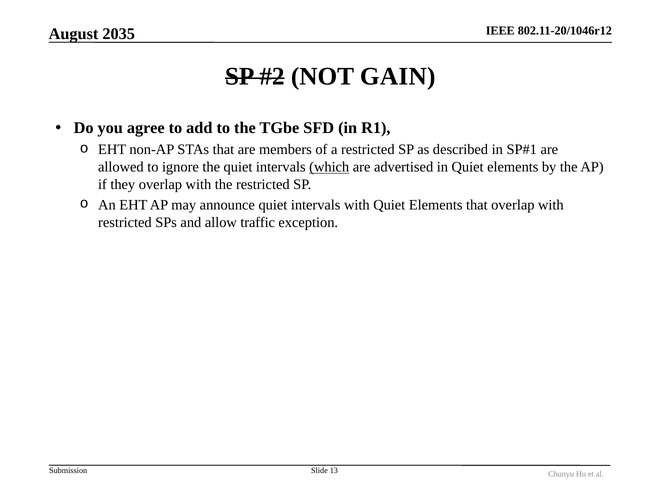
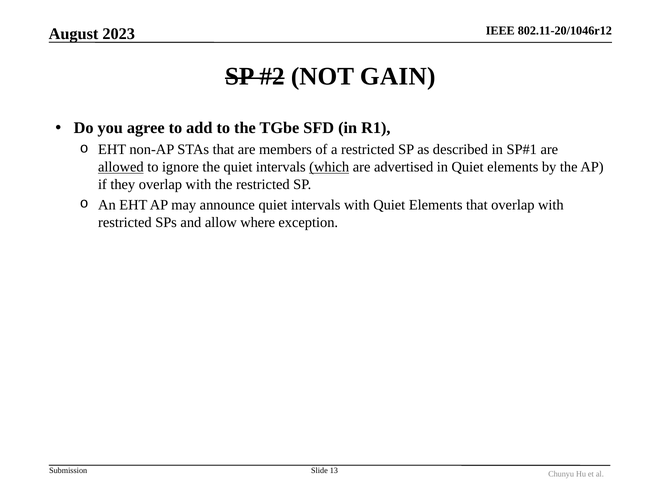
2035: 2035 -> 2023 (119, 34)
allowed underline: none -> present (121, 167)
traffic: traffic -> where (258, 223)
